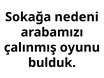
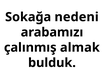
oyunu: oyunu -> almak (80, 48)
